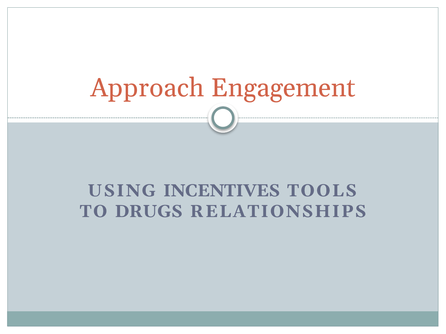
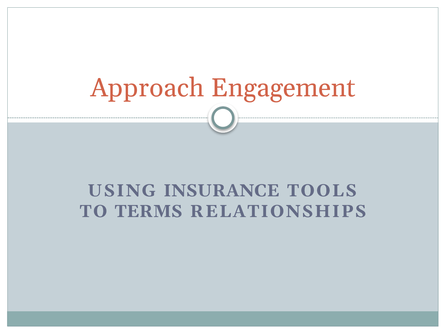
INCENTIVES: INCENTIVES -> INSURANCE (221, 191)
DRUGS: DRUGS -> TERMS (149, 212)
